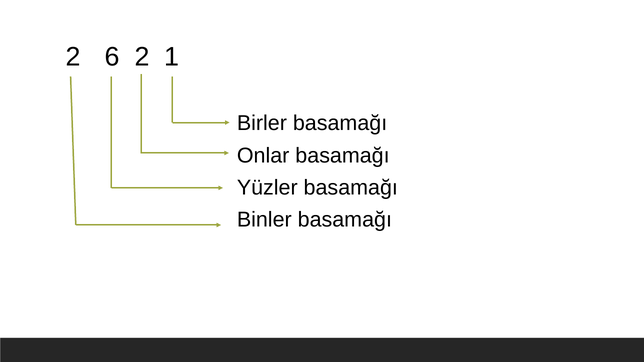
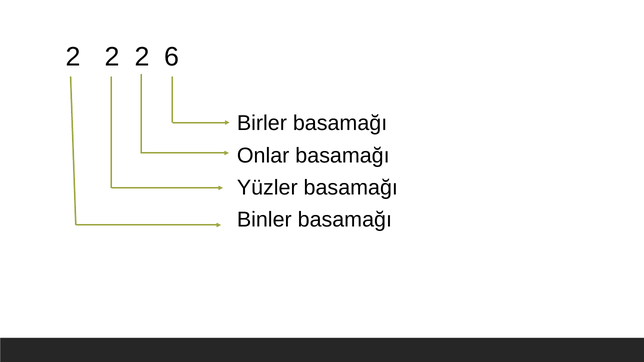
6: 6 -> 2 (112, 57)
1: 1 -> 6 (172, 57)
